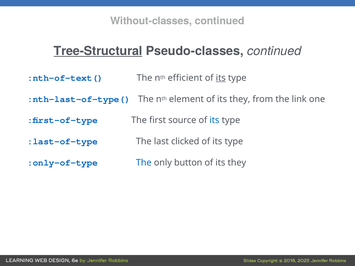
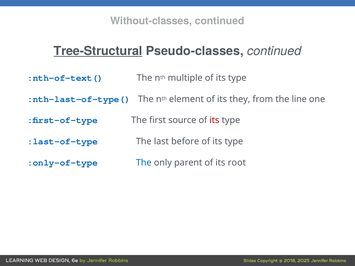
efficient: efficient -> multiple (185, 78)
its underline: present -> none (221, 78)
link: link -> line (299, 99)
its colour: blue -> red (214, 120)
clicked: clicked -> before (185, 142)
button: button -> parent (188, 163)
they: they -> root (237, 163)
